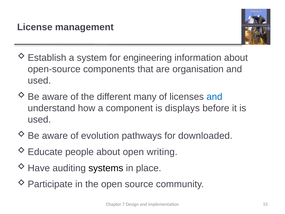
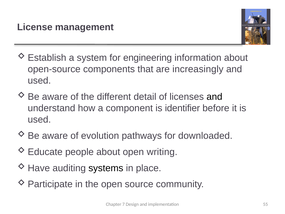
organisation: organisation -> increasingly (198, 69)
many: many -> detail (145, 97)
and colour: blue -> black (214, 97)
displays: displays -> identifier (182, 108)
